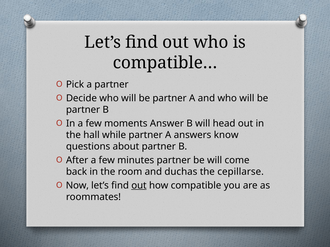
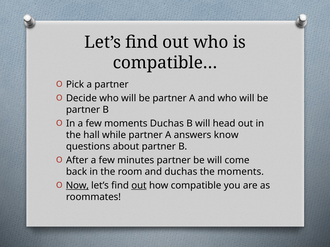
moments Answer: Answer -> Duchas (167, 124)
the cepillarse: cepillarse -> moments (241, 172)
Now underline: none -> present (77, 186)
